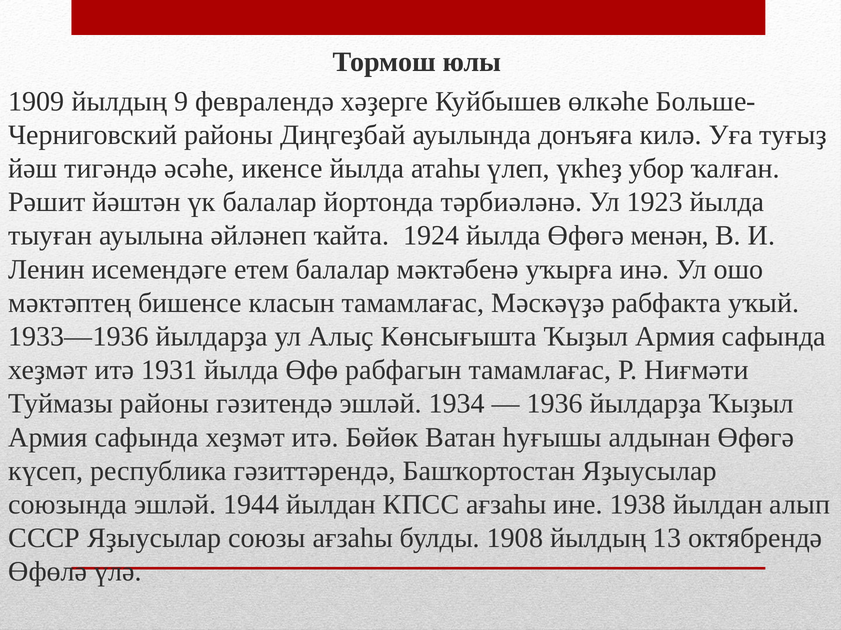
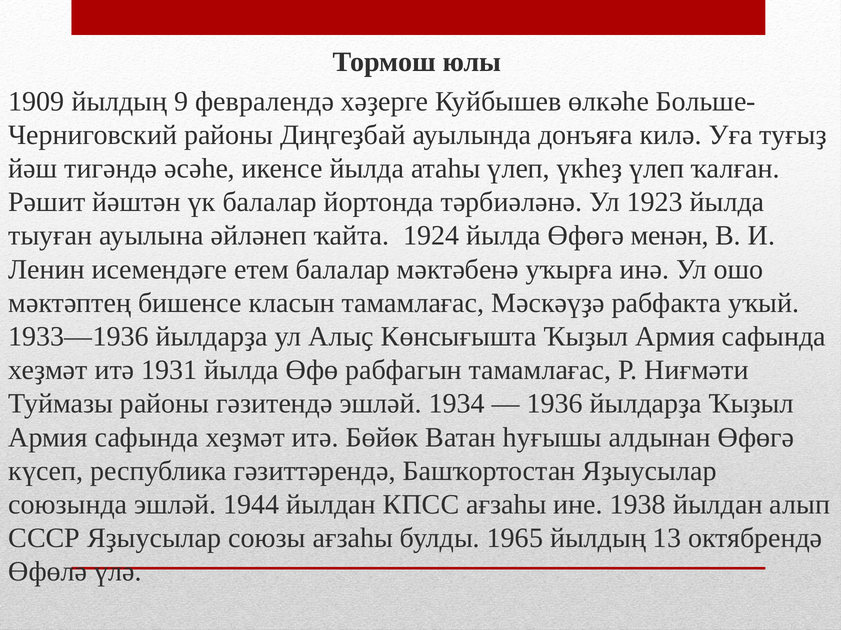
үкһеҙ убор: убор -> үлеп (657, 169)
1908: 1908 -> 1965 (515, 539)
